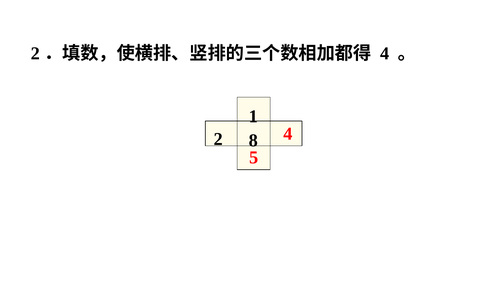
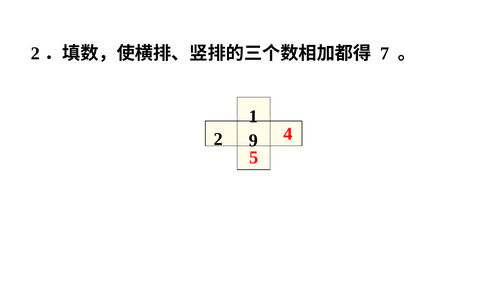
4: 4 -> 7 (385, 53)
8: 8 -> 9 (253, 141)
